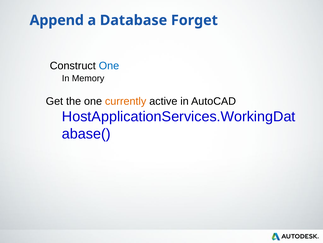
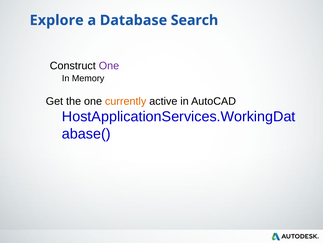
Append: Append -> Explore (57, 20)
Forget: Forget -> Search (194, 20)
One colour: blue -> purple (109, 66)
